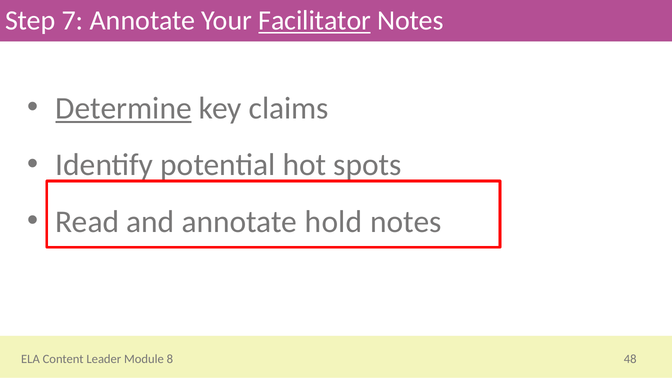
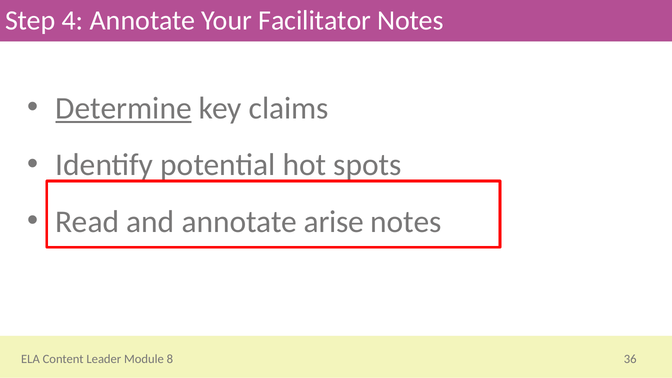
7: 7 -> 4 (73, 21)
Facilitator underline: present -> none (315, 21)
hold: hold -> arise (334, 222)
48: 48 -> 36 (630, 359)
